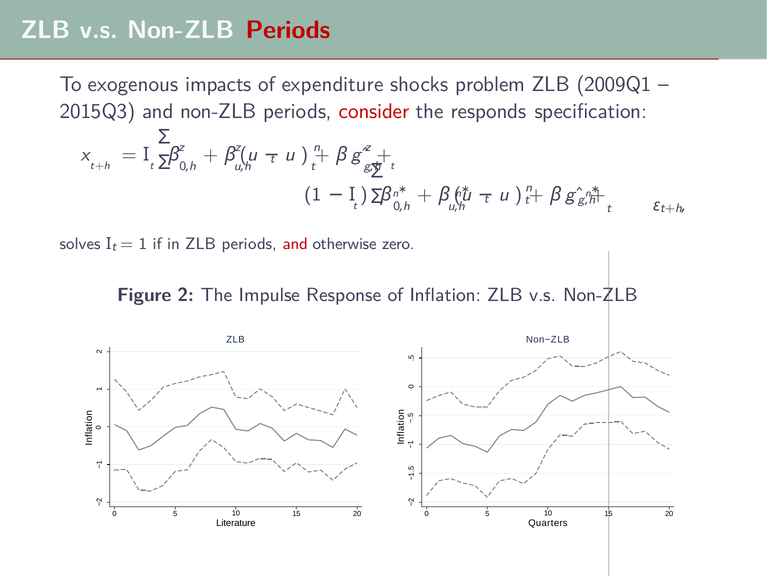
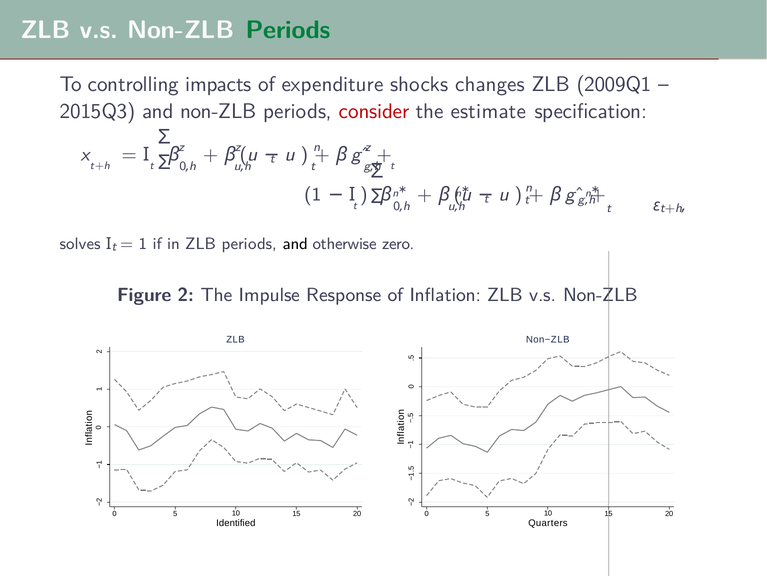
Periods colour: red -> green (288, 30)
exogenous: exogenous -> controlling (133, 84)
problem: problem -> changes (490, 84)
responds: responds -> estimate (488, 111)
and colour: red -> black (295, 243)
Literature: Literature -> Identified (236, 523)
